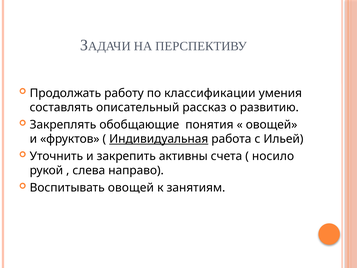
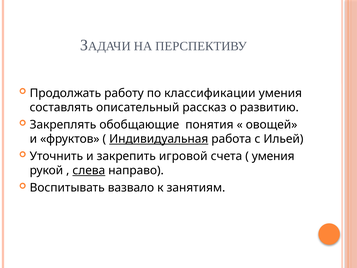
активны: активны -> игровой (183, 156)
носило: носило -> умения (273, 156)
слева underline: none -> present (89, 170)
Воспитывать овощей: овощей -> вазвало (131, 188)
